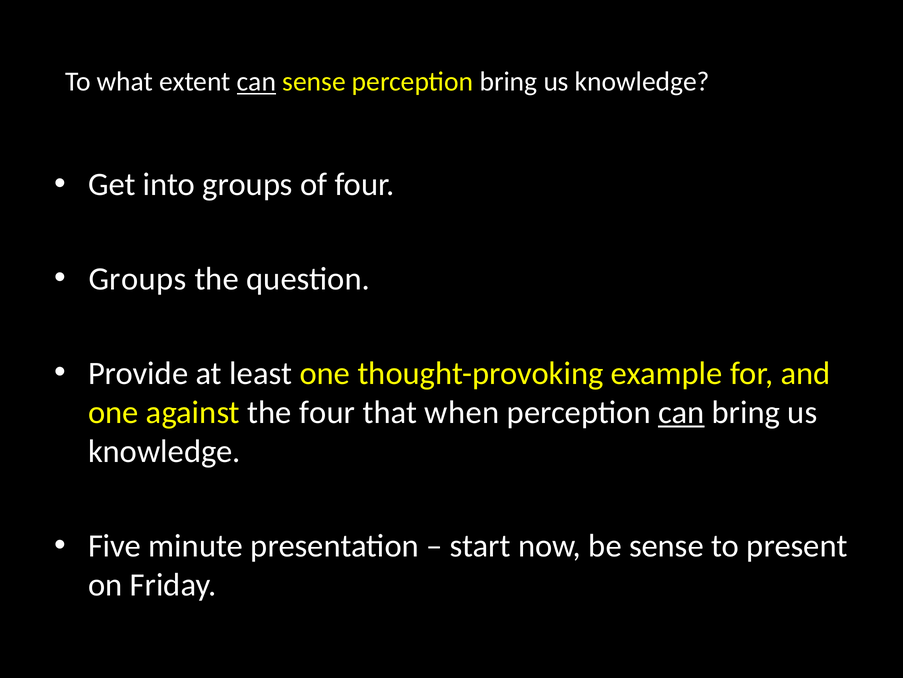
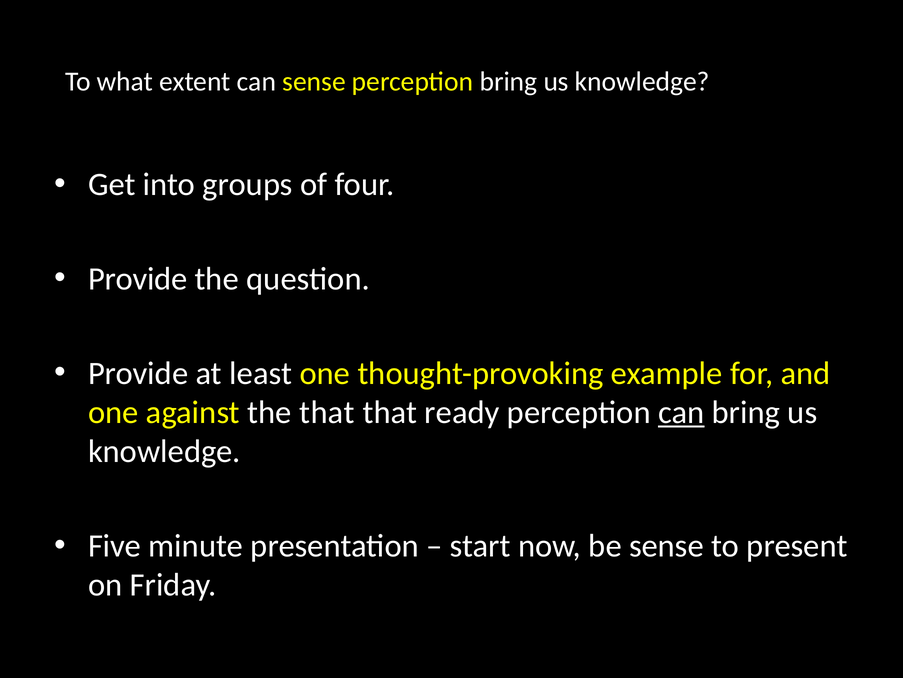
can underline: present -> none (256, 82)
Groups: Groups -> Provide (138, 279)
the four: four -> that (327, 412)
when: when -> ready (462, 412)
